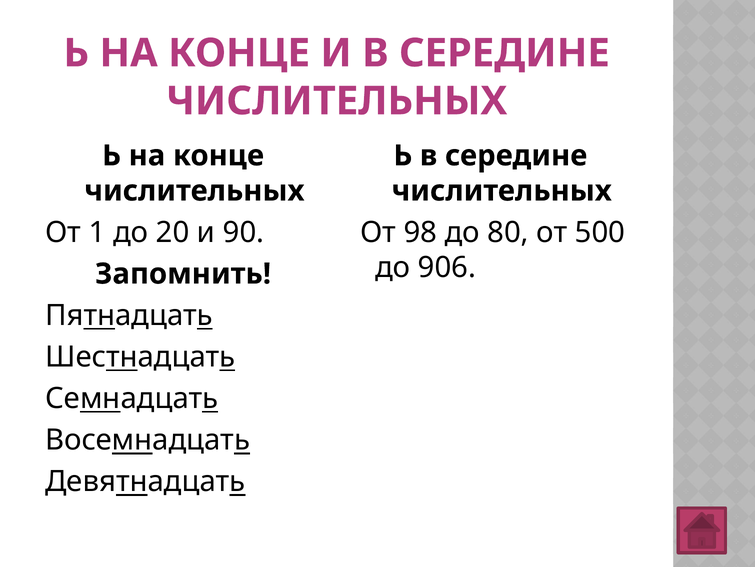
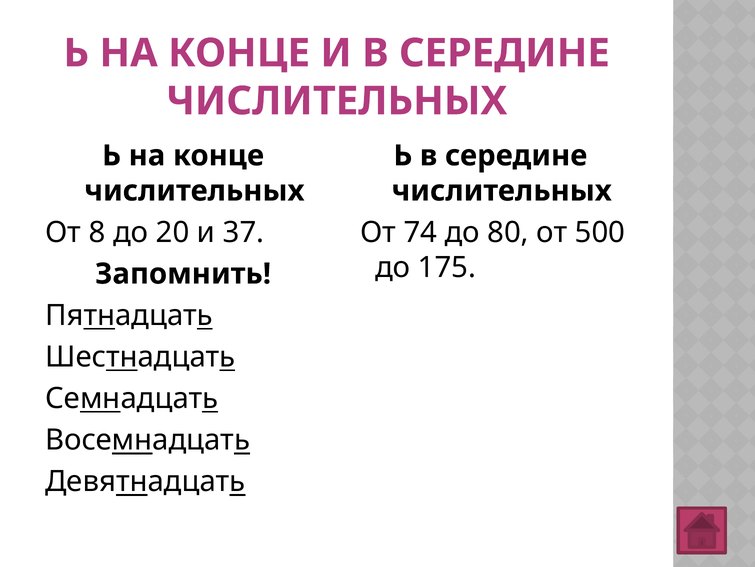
1: 1 -> 8 (97, 232)
90: 90 -> 37 (243, 232)
98: 98 -> 74 (420, 232)
906: 906 -> 175 (447, 267)
